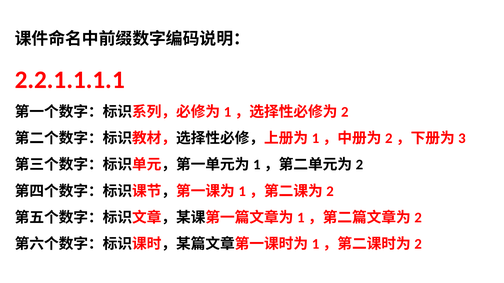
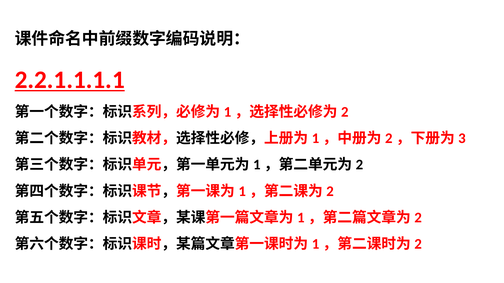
2.2.1.1.1.1 underline: none -> present (70, 80)
